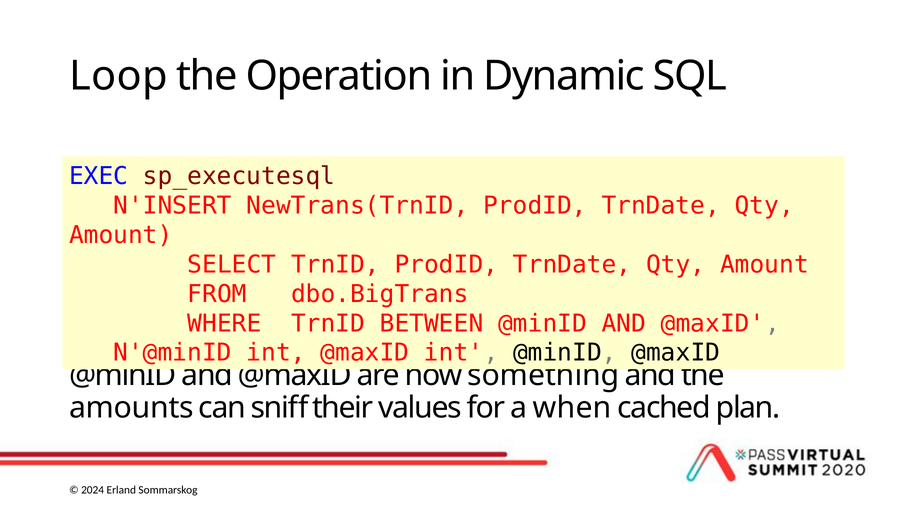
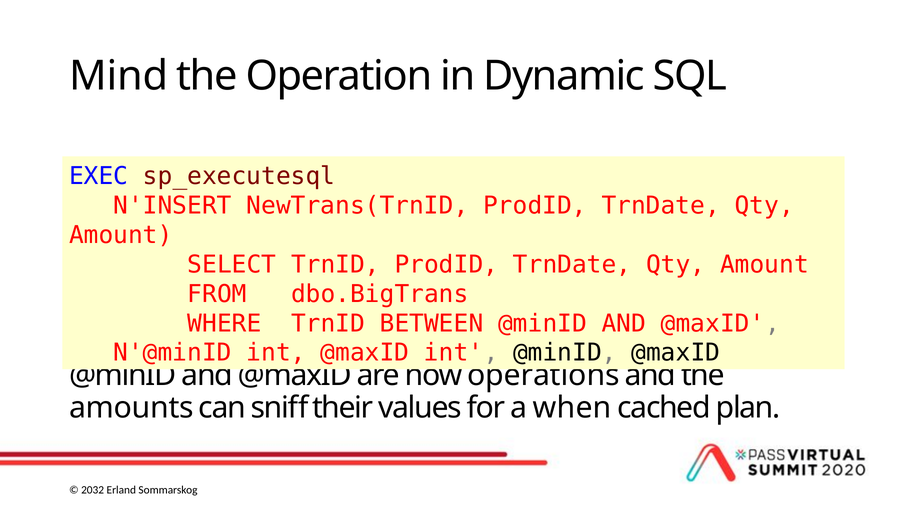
Loop: Loop -> Mind (119, 76)
something: something -> operations (543, 375)
2024: 2024 -> 2032 (93, 490)
